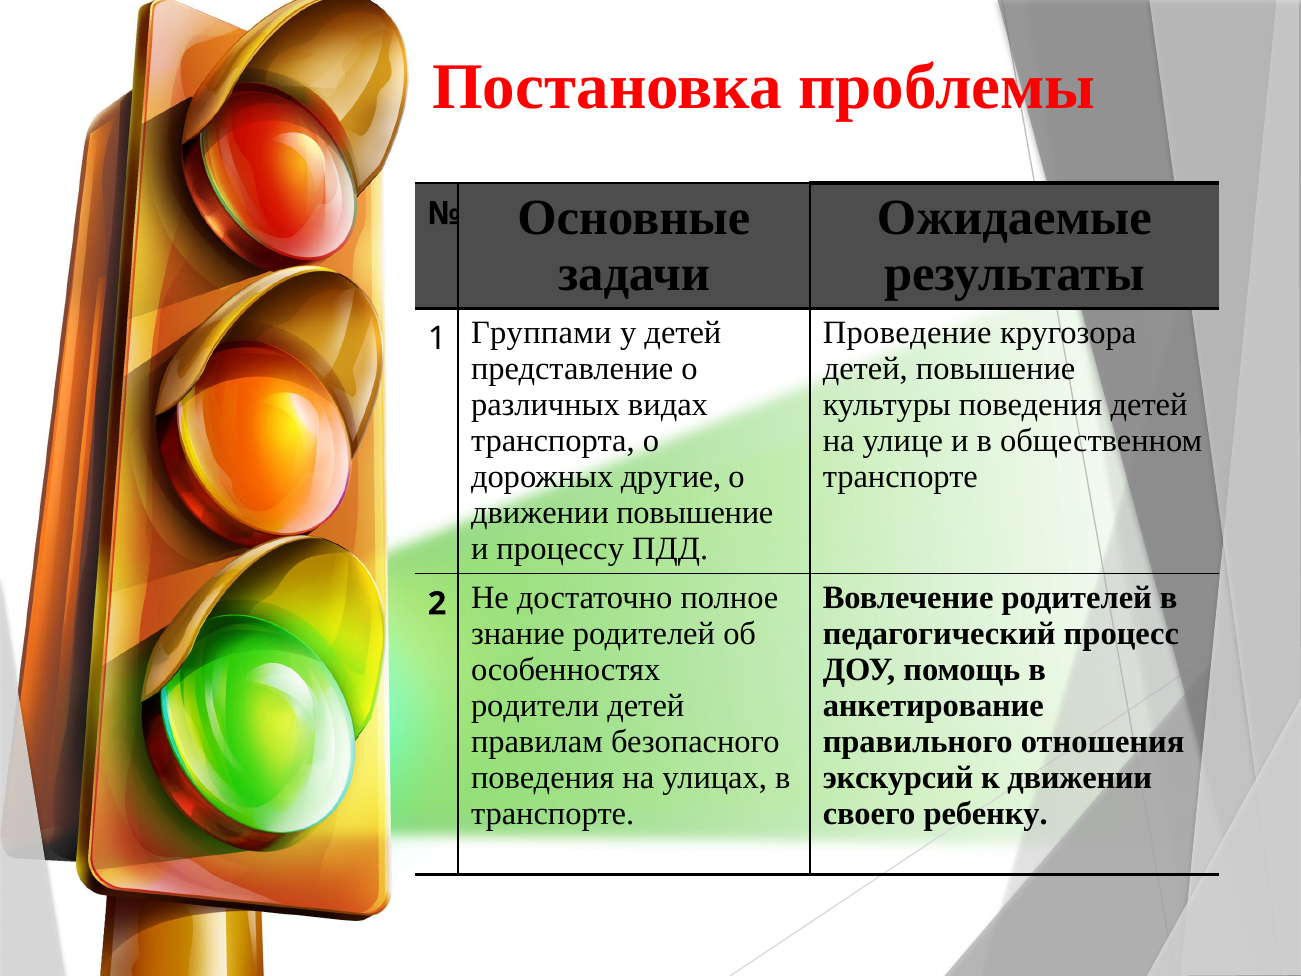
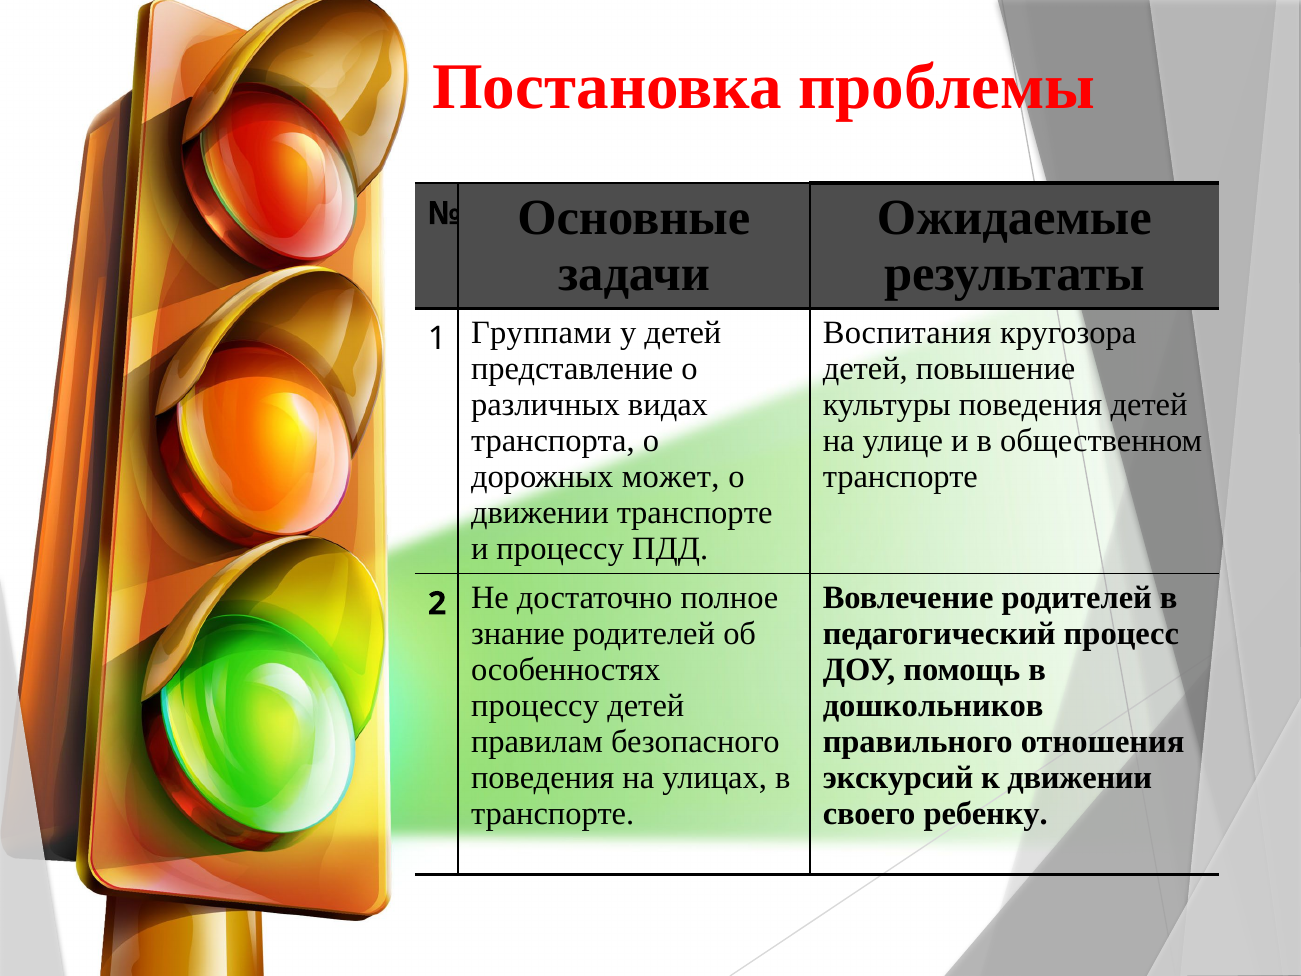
Проведение: Проведение -> Воспитания (907, 333)
другие: другие -> может (671, 477)
движении повышение: повышение -> транспорте (695, 513)
родители: родители -> процессу (535, 706)
анкетирование: анкетирование -> дошкольников (933, 706)
